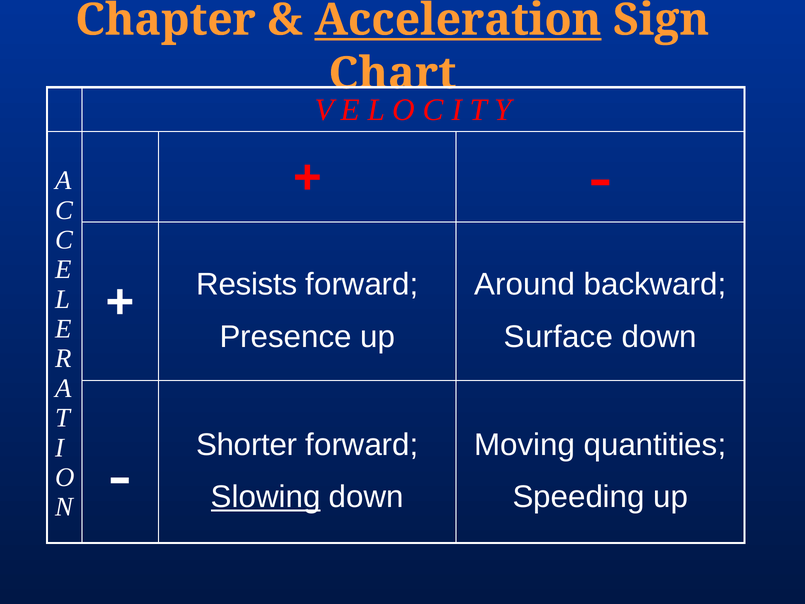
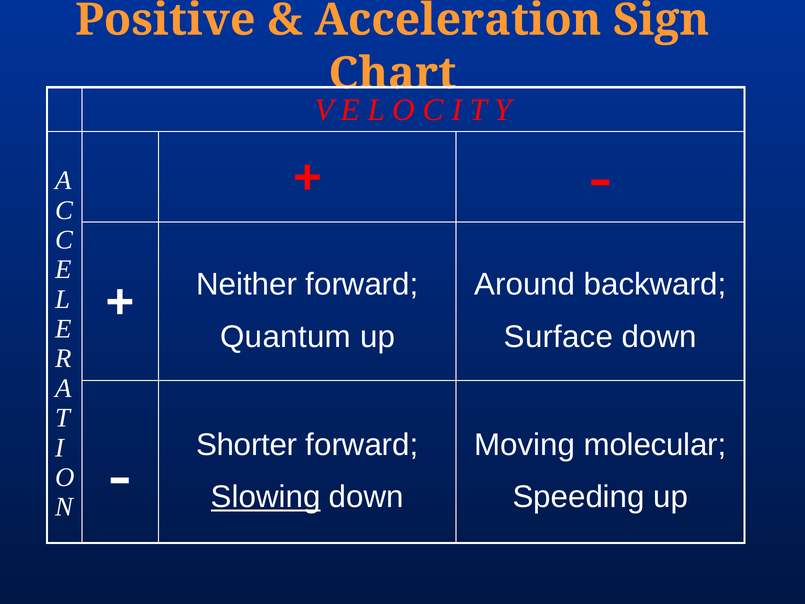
Chapter: Chapter -> Positive (165, 20)
Acceleration underline: present -> none (458, 20)
Resists: Resists -> Neither (247, 284)
Presence: Presence -> Quantum (286, 337)
quantities: quantities -> molecular (655, 445)
